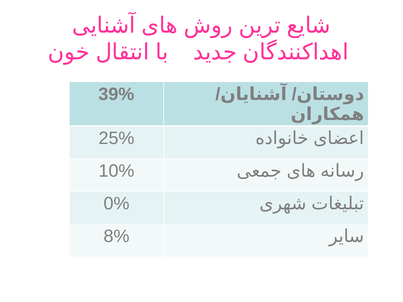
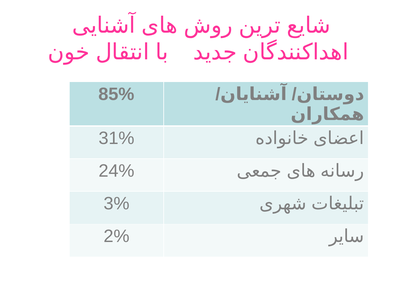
39%: 39% -> 85% (116, 94)
25%: 25% -> 31% (116, 138)
10%: 10% -> 24% (116, 171)
0%: 0% -> 3% (117, 204)
8%: 8% -> 2% (117, 237)
